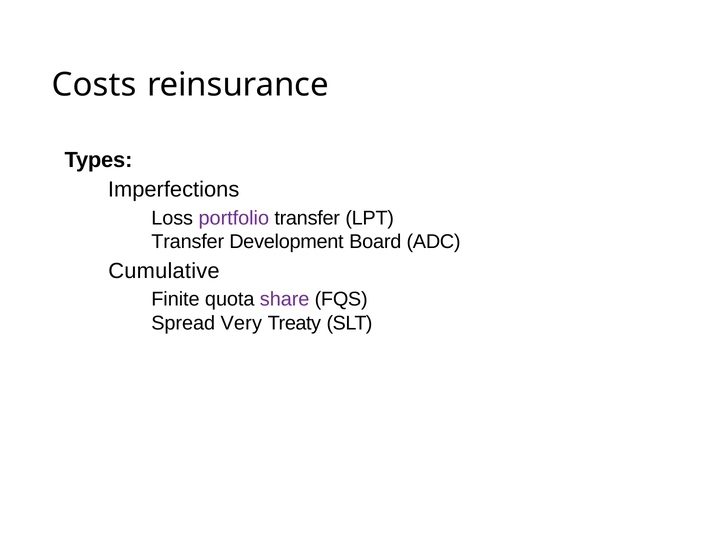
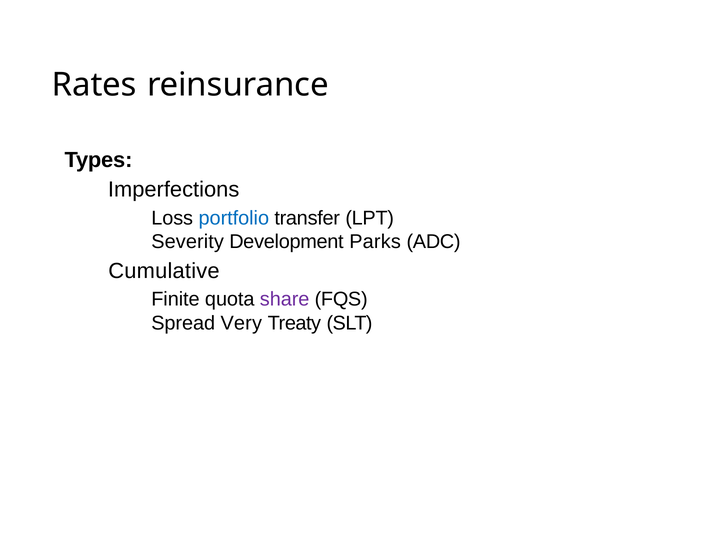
Costs: Costs -> Rates (94, 85)
portfolio colour: purple -> blue (234, 218)
Transfer: Transfer -> Severity (188, 242)
Board: Board -> Parks (375, 242)
